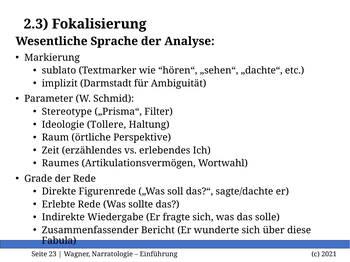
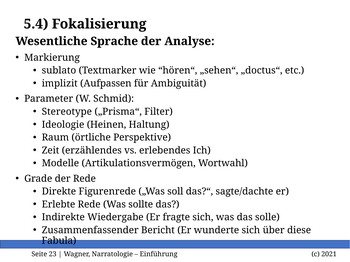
2.3: 2.3 -> 5.4 (36, 24)
„dachte“: „dachte“ -> „doctus“ (262, 71)
Darmstadt: Darmstadt -> Aufpassen (106, 84)
Tollere: Tollere -> Heinen (107, 125)
Raumes: Raumes -> Modelle (60, 164)
